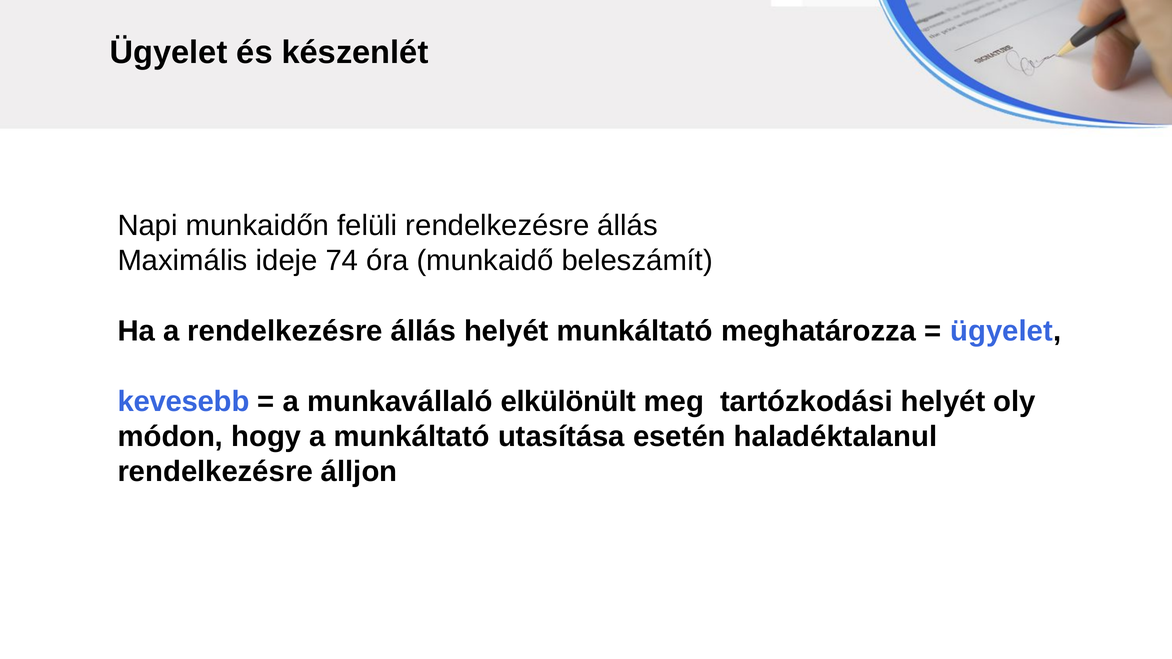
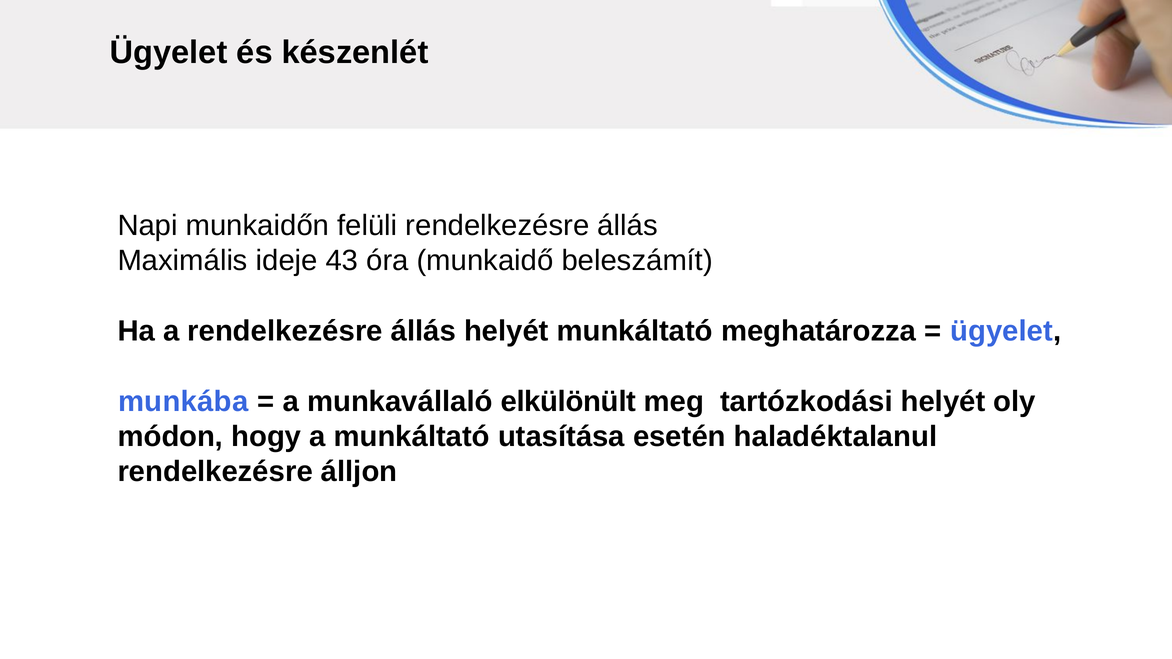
74: 74 -> 43 (342, 261)
kevesebb: kevesebb -> munkába (183, 402)
